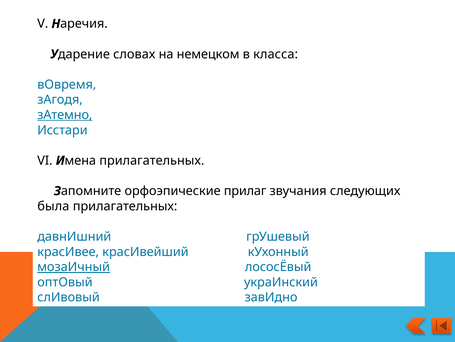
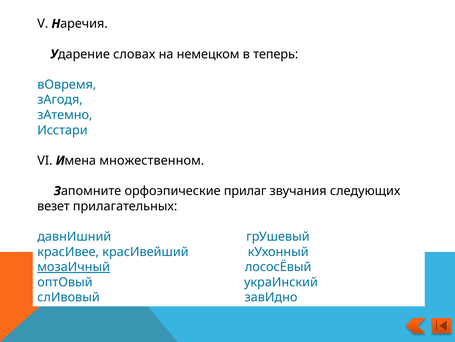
класса: класса -> теперь (276, 54)
зАтемно underline: present -> none (65, 115)
прилагательных: прилагательных -> множественном (152, 160)
была: была -> везет (53, 206)
